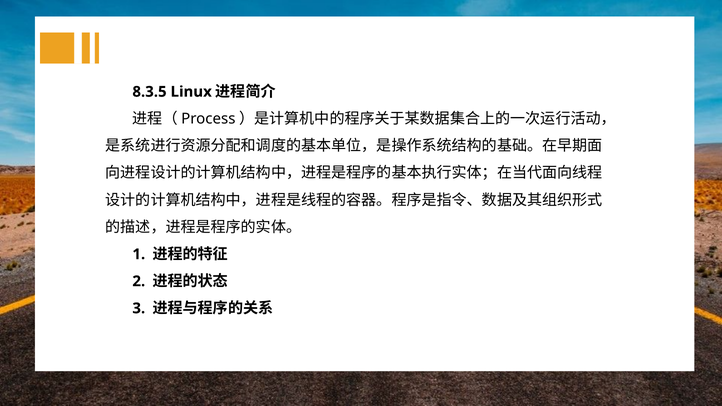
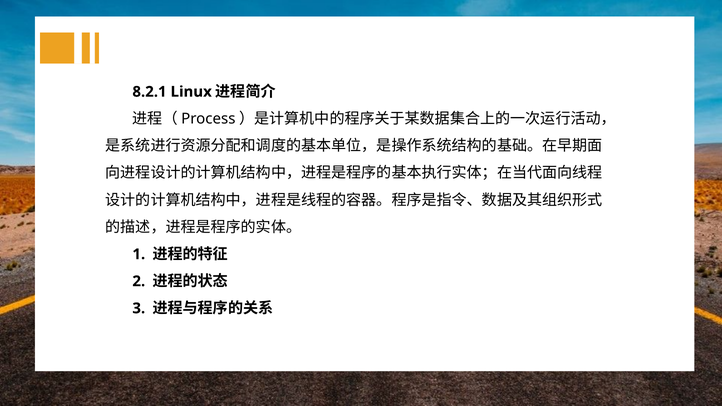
8.3.5: 8.3.5 -> 8.2.1 (150, 92)
